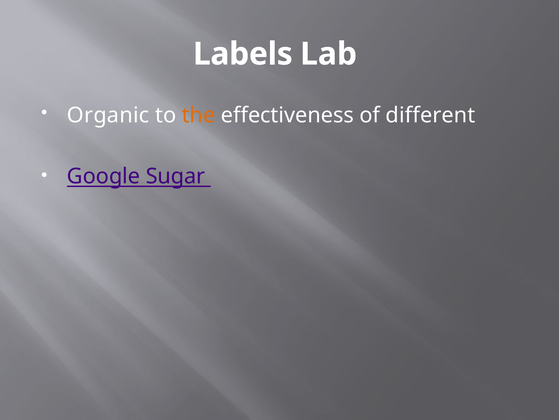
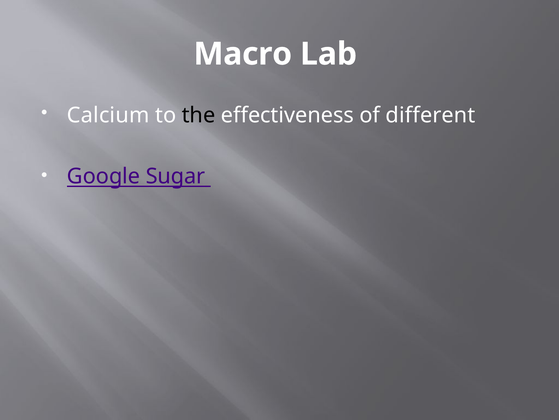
Labels: Labels -> Macro (243, 54)
Organic: Organic -> Calcium (108, 115)
the colour: orange -> black (199, 115)
